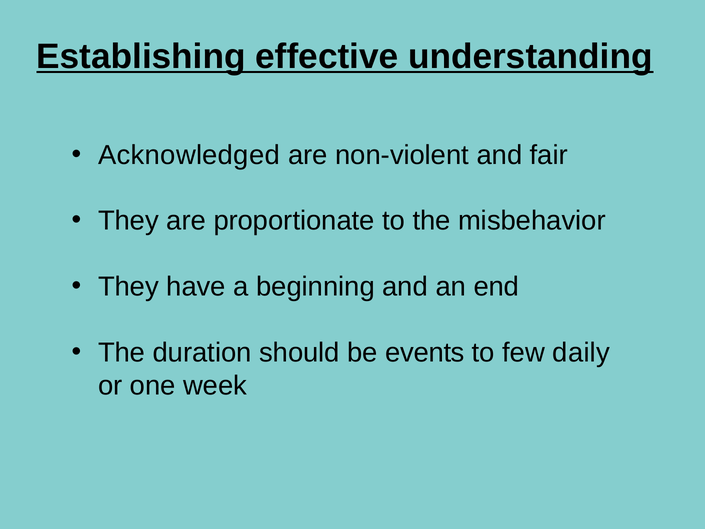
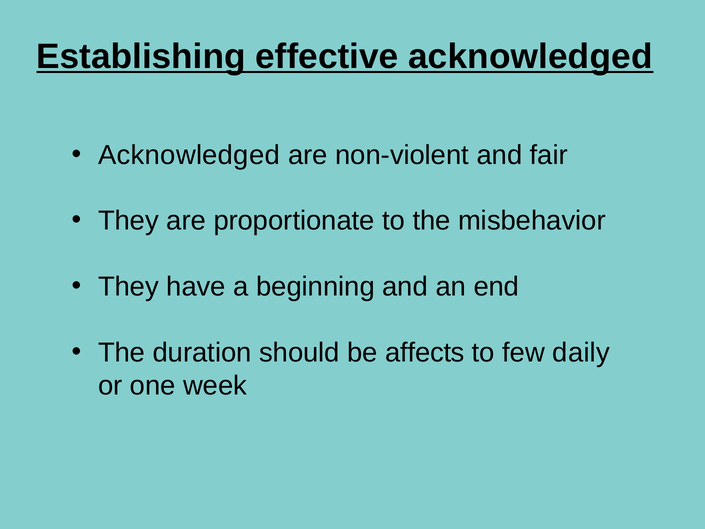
effective understanding: understanding -> acknowledged (530, 57)
events: events -> affects (425, 352)
